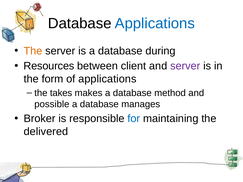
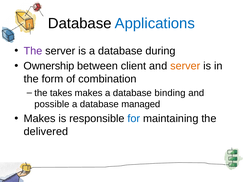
The colour: orange -> purple (33, 51)
Resources: Resources -> Ownership (49, 66)
server colour: purple -> orange (185, 66)
of applications: applications -> combination (107, 79)
method: method -> binding (170, 93)
manages: manages -> managed (141, 104)
Broker: Broker -> Makes (40, 119)
